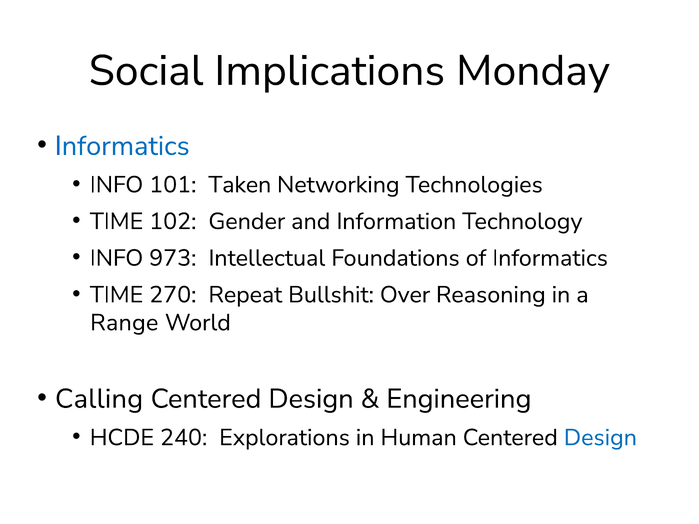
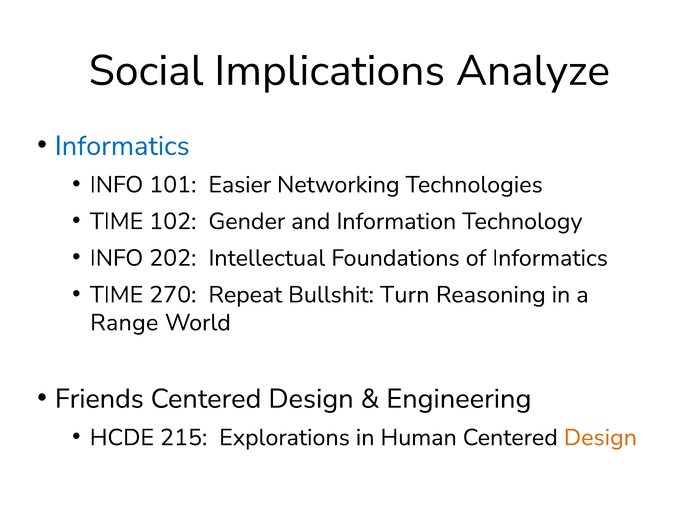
Monday: Monday -> Analyze (533, 71)
Taken: Taken -> Easier (240, 185)
973: 973 -> 202 (173, 258)
Over: Over -> Turn (405, 295)
Calling: Calling -> Friends (99, 399)
240: 240 -> 215 (184, 438)
Design colour: blue -> orange (600, 438)
